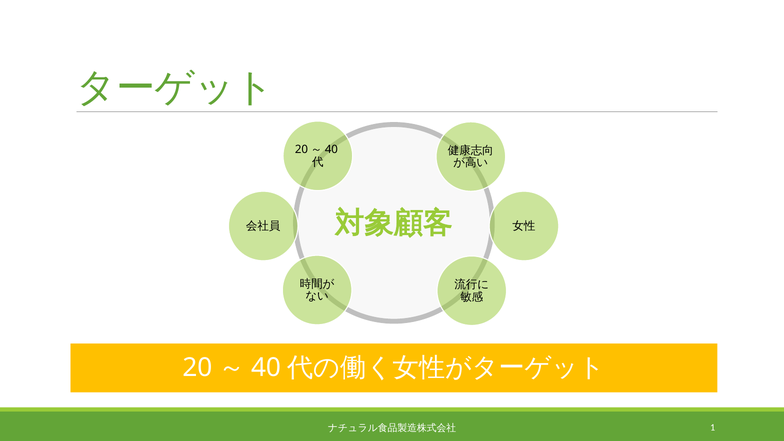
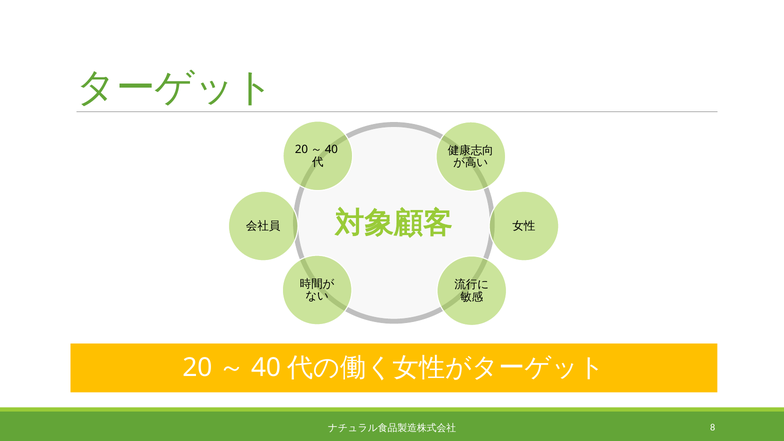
1: 1 -> 8 (713, 428)
